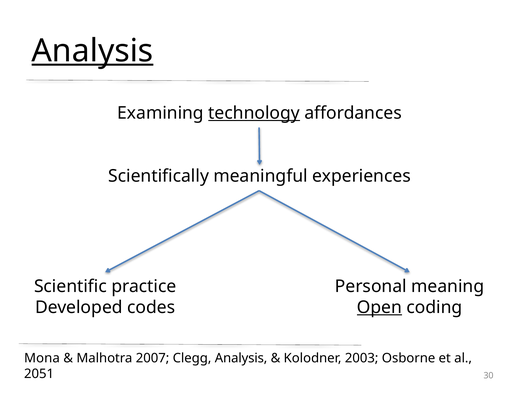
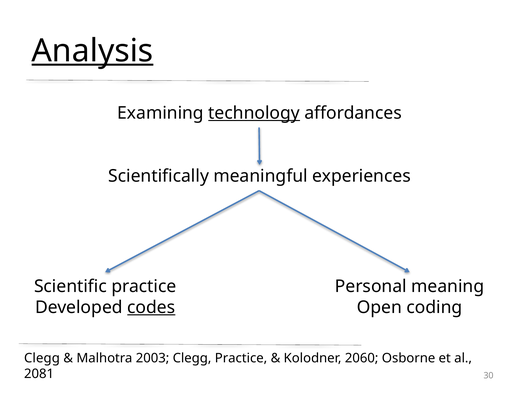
codes underline: none -> present (151, 307)
Open underline: present -> none (379, 307)
Mona: Mona -> Clegg (42, 358)
2007: 2007 -> 2003 (153, 358)
Clegg Analysis: Analysis -> Practice (241, 358)
2003: 2003 -> 2060 (362, 358)
2051: 2051 -> 2081 (39, 374)
